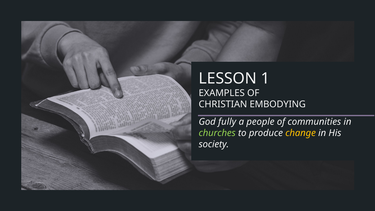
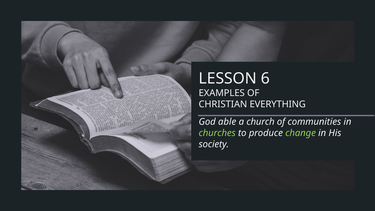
1: 1 -> 6 (265, 78)
EMBODYING: EMBODYING -> EVERYTHING (278, 104)
fully: fully -> able (227, 122)
people: people -> church (261, 122)
change colour: yellow -> light green (301, 133)
